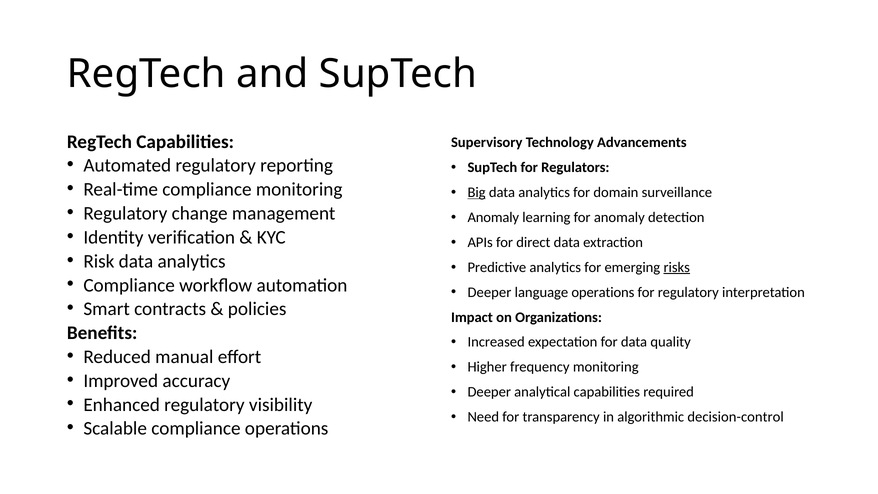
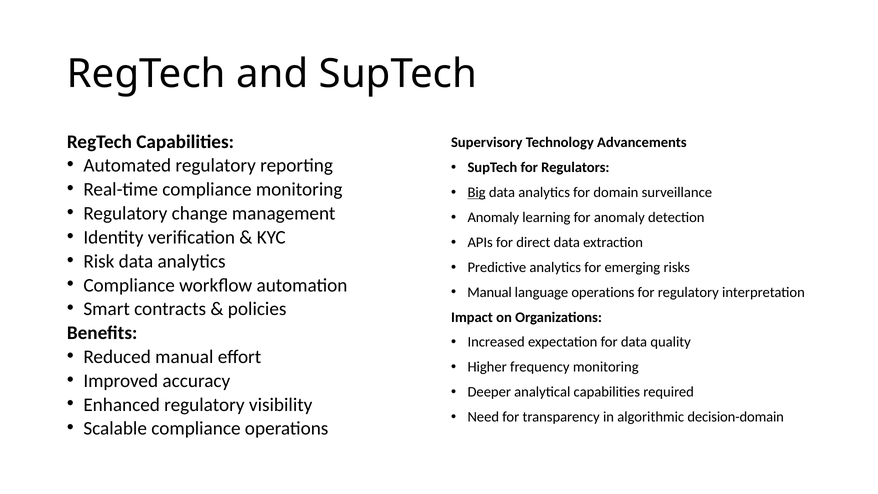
risks underline: present -> none (677, 267)
Deeper: Deeper -> Manual (490, 292)
decision-control: decision-control -> decision-domain (736, 417)
